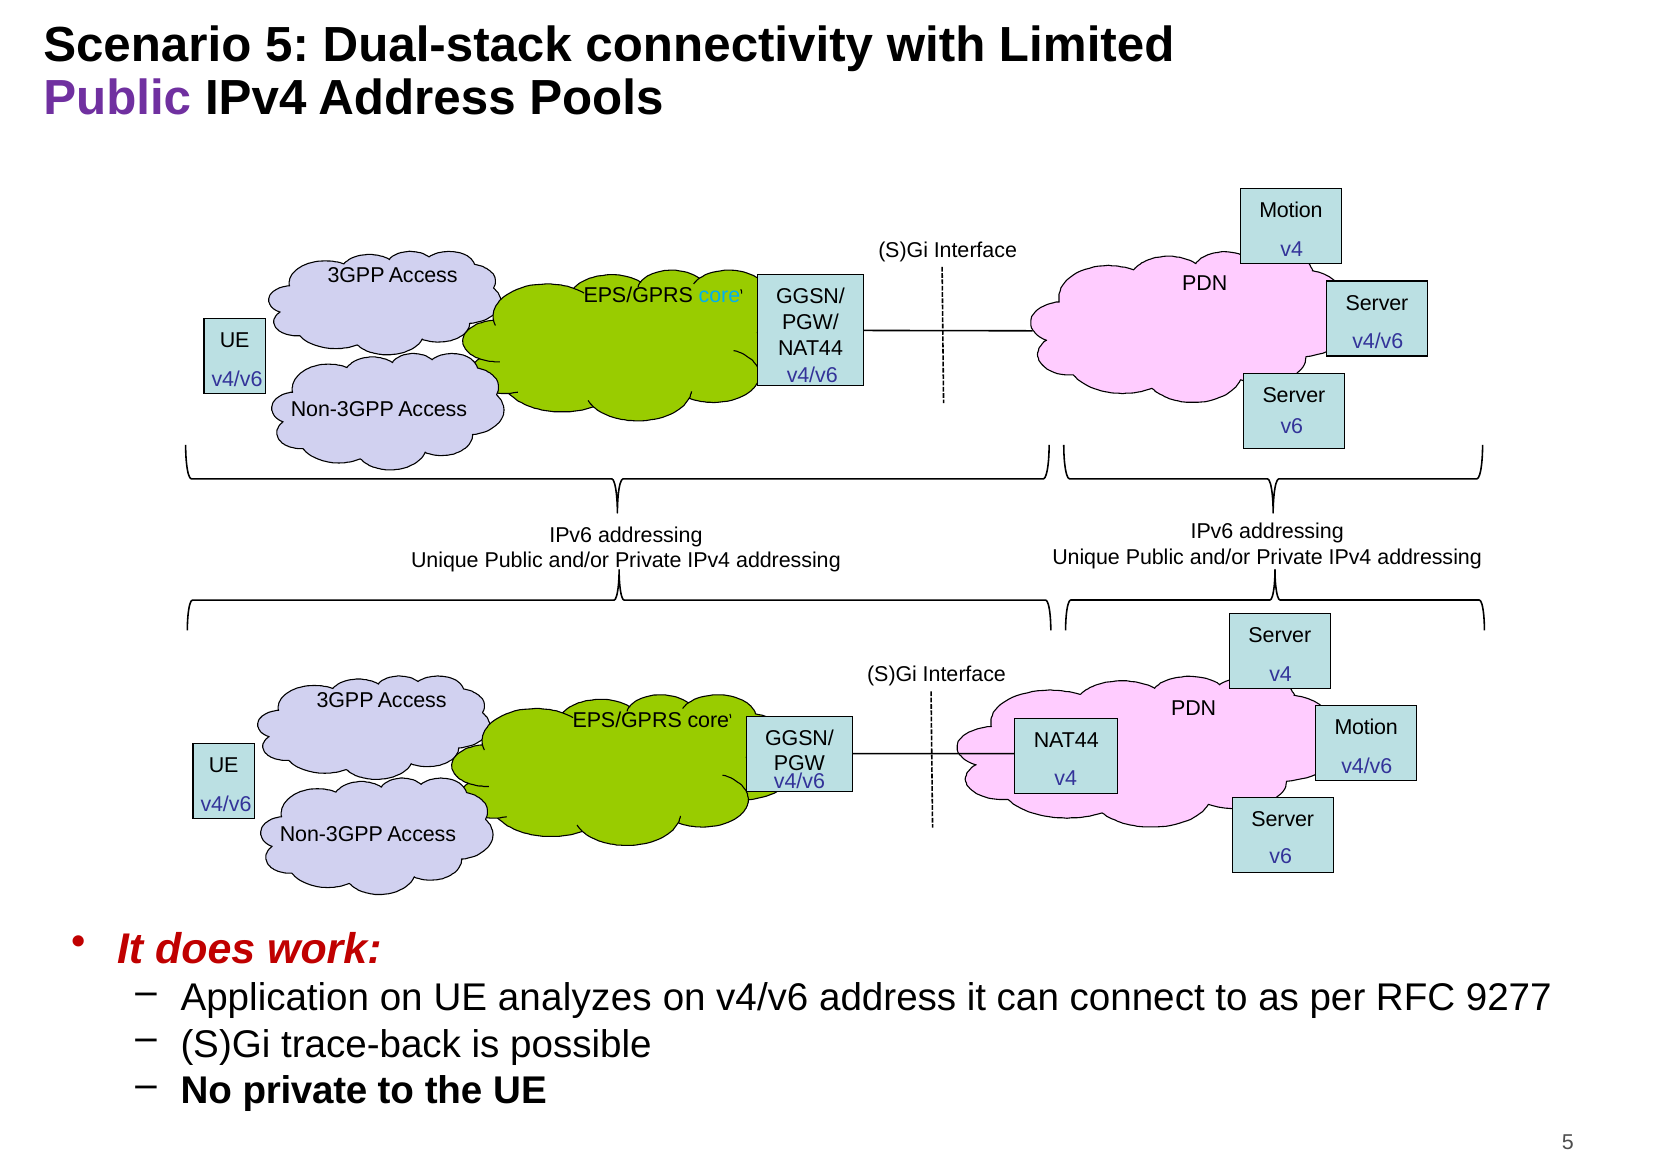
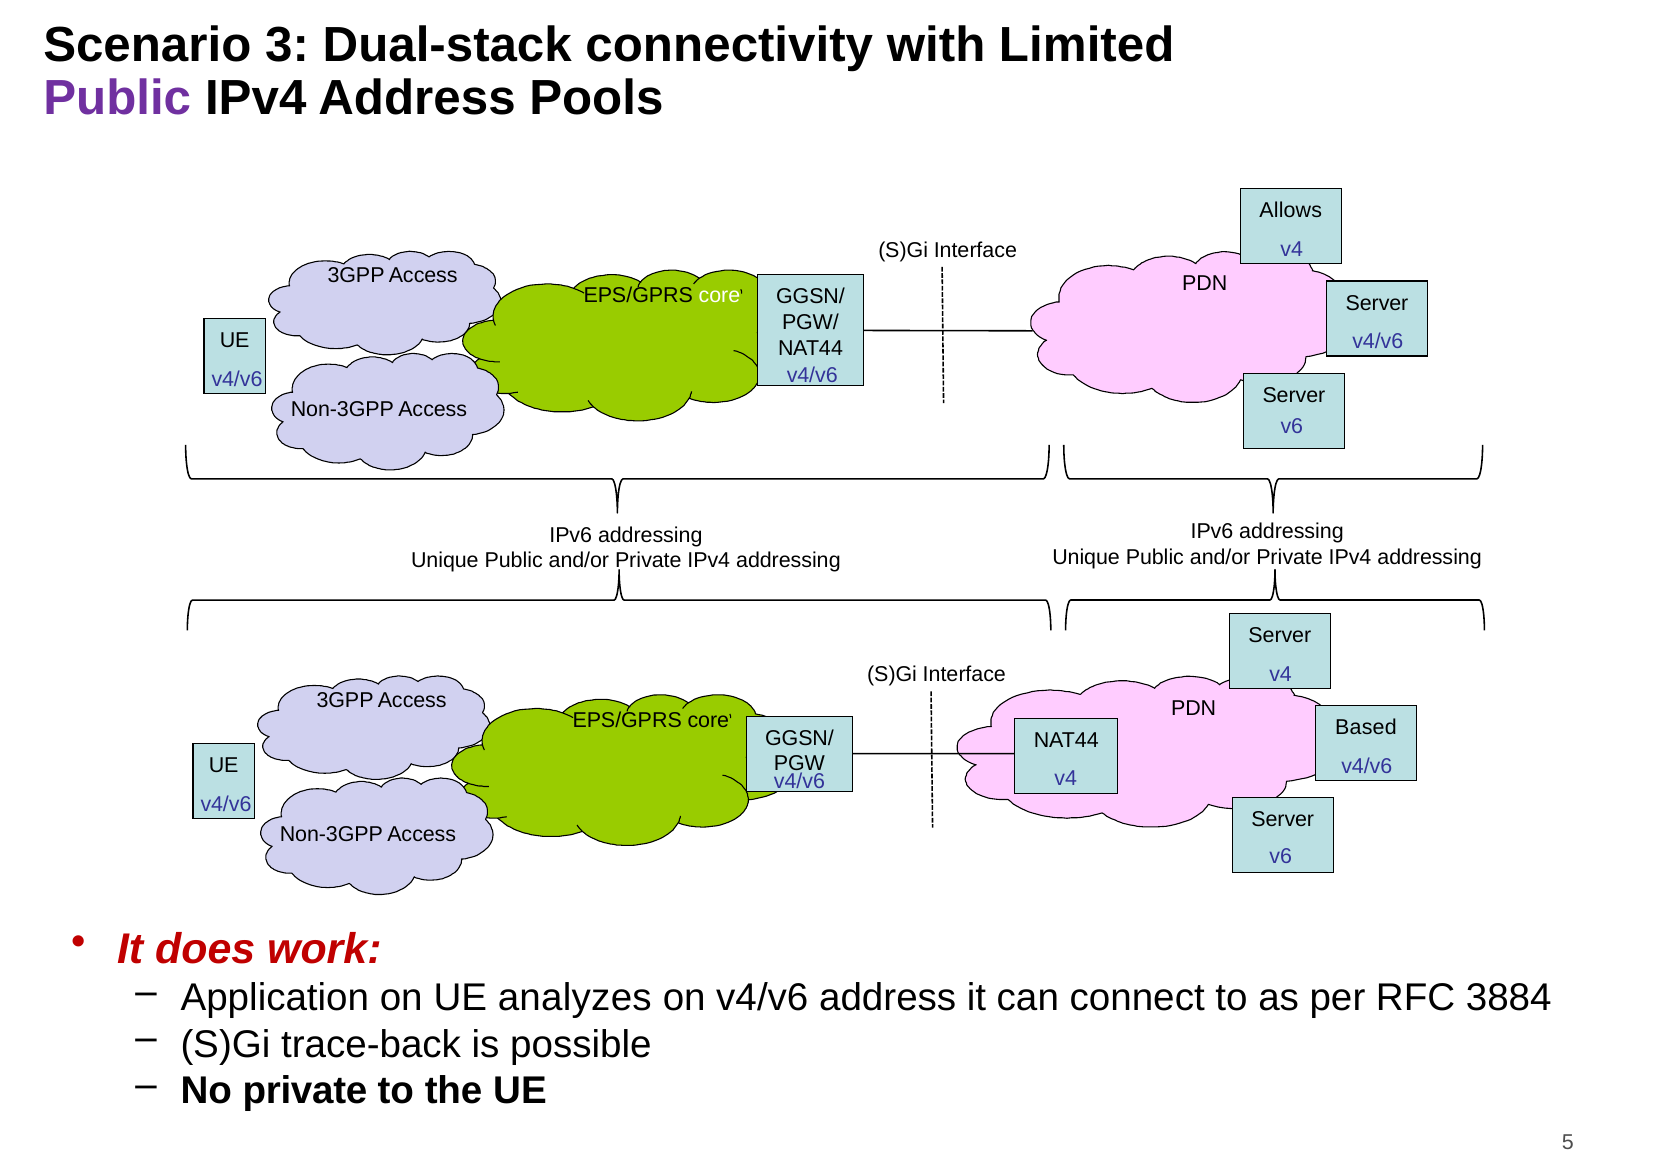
Scenario 5: 5 -> 3 (287, 45)
Motion: Motion -> Allows (1291, 211)
core colour: light blue -> white (719, 295)
Motion: Motion -> Based (1366, 727)
9277: 9277 -> 3884 (1509, 998)
